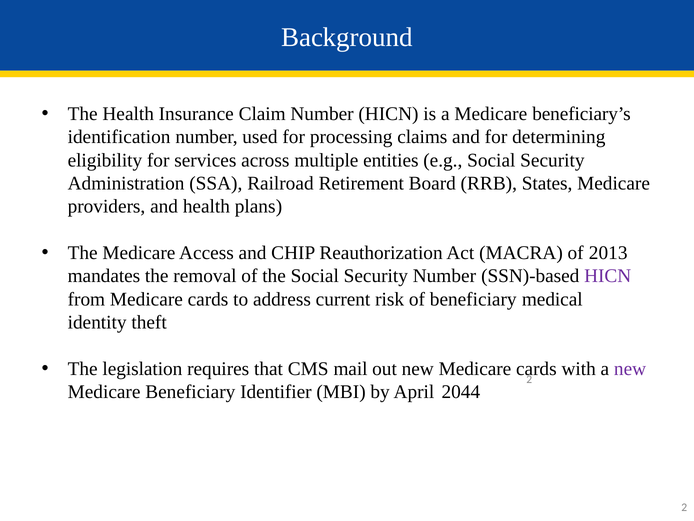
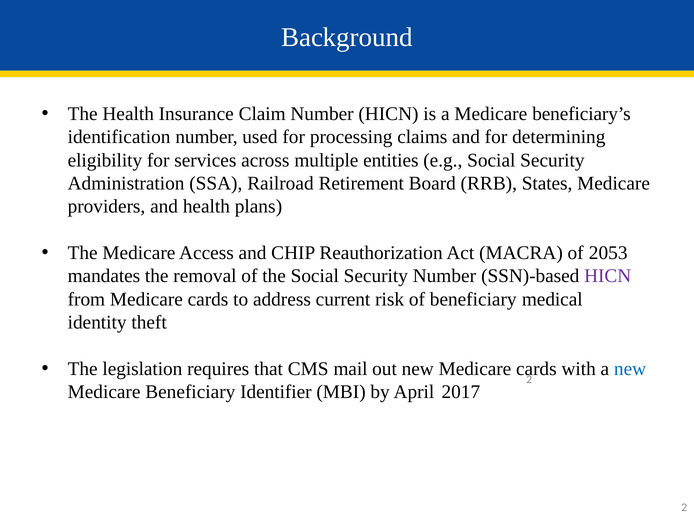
2013: 2013 -> 2053 (608, 253)
new colour: purple -> blue (630, 368)
2044: 2044 -> 2017 (461, 392)
